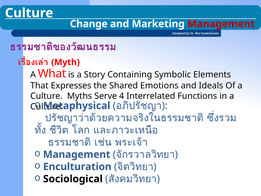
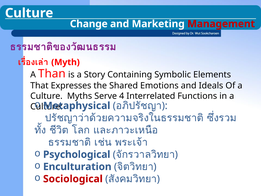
What: What -> Than (52, 74)
Management: Management -> Psychological (77, 154)
Sociological colour: black -> red (73, 179)
